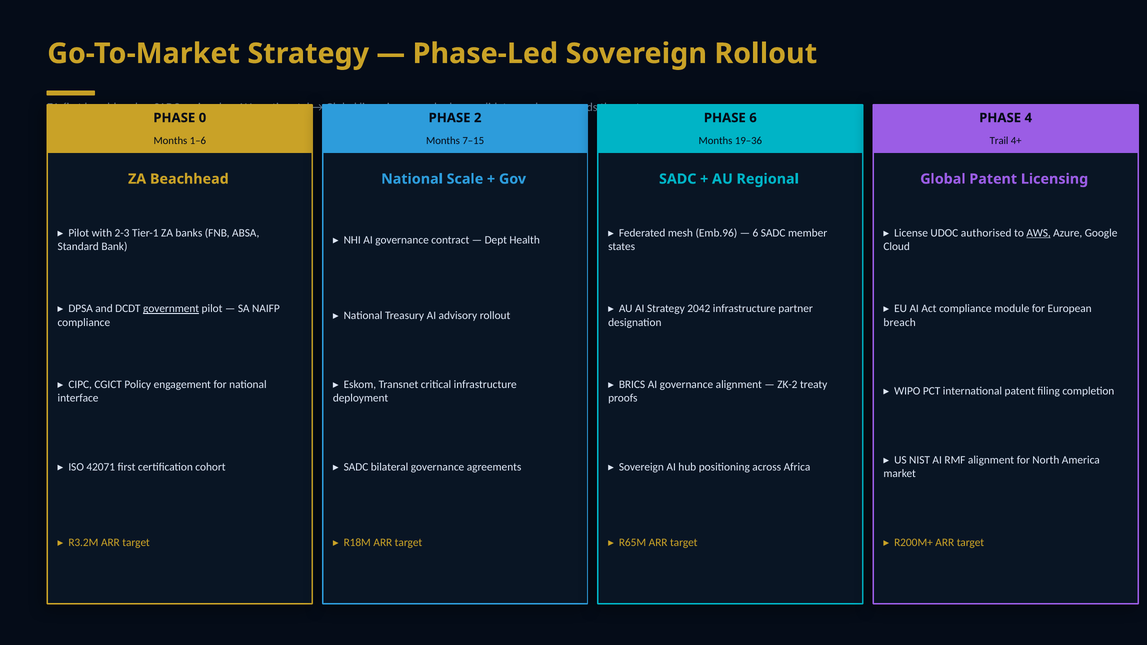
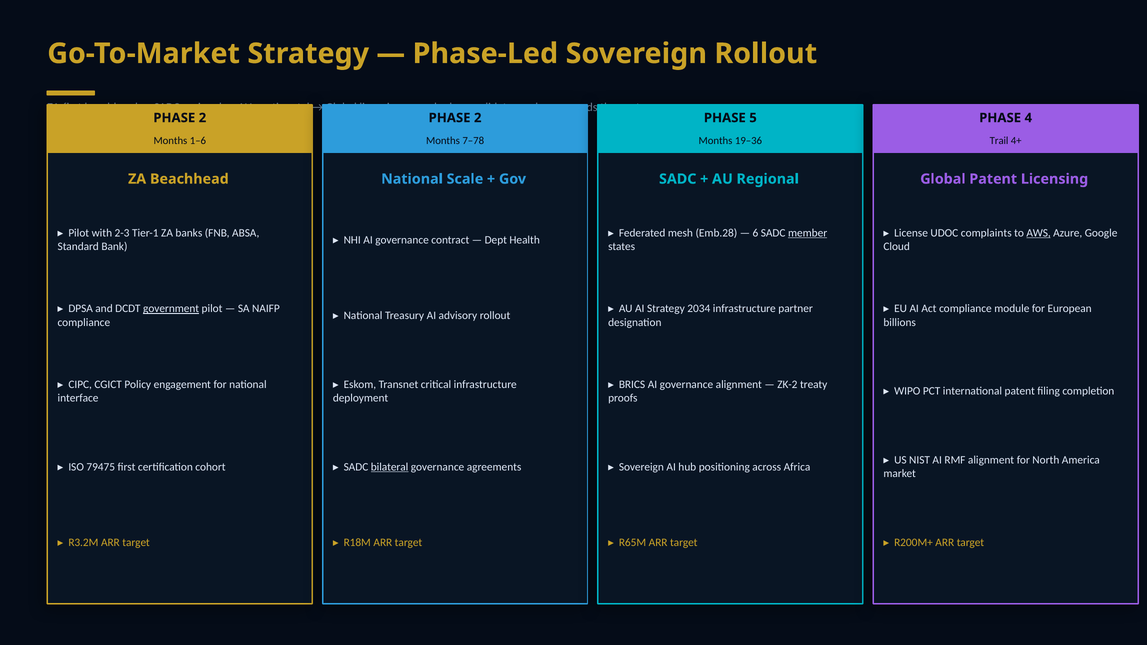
0: 0 -> 2 (202, 118)
PHASE 6: 6 -> 5 (753, 118)
7–15: 7–15 -> 7–78 (473, 141)
Emb.96: Emb.96 -> Emb.28 (716, 233)
member underline: none -> present (808, 233)
authorised: authorised -> complaints (986, 233)
2042: 2042 -> 2034 (699, 309)
breach: breach -> billions (900, 322)
42071: 42071 -> 79475 (101, 467)
bilateral underline: none -> present (390, 467)
